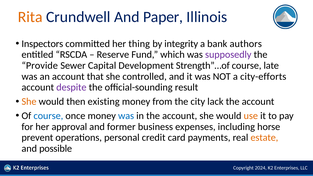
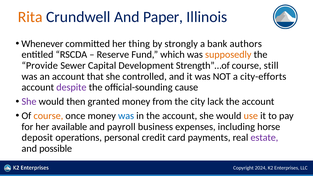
Inspectors: Inspectors -> Whenever (42, 44)
integrity: integrity -> strongly (181, 44)
supposedly colour: purple -> orange (228, 55)
late: late -> still (271, 66)
result: result -> cause (186, 87)
She colour: orange -> purple (29, 102)
existing: existing -> granted (104, 102)
course colour: blue -> orange (48, 116)
approval: approval -> available (69, 127)
former: former -> payroll (121, 127)
prevent: prevent -> deposit (37, 138)
estate colour: orange -> purple (264, 138)
